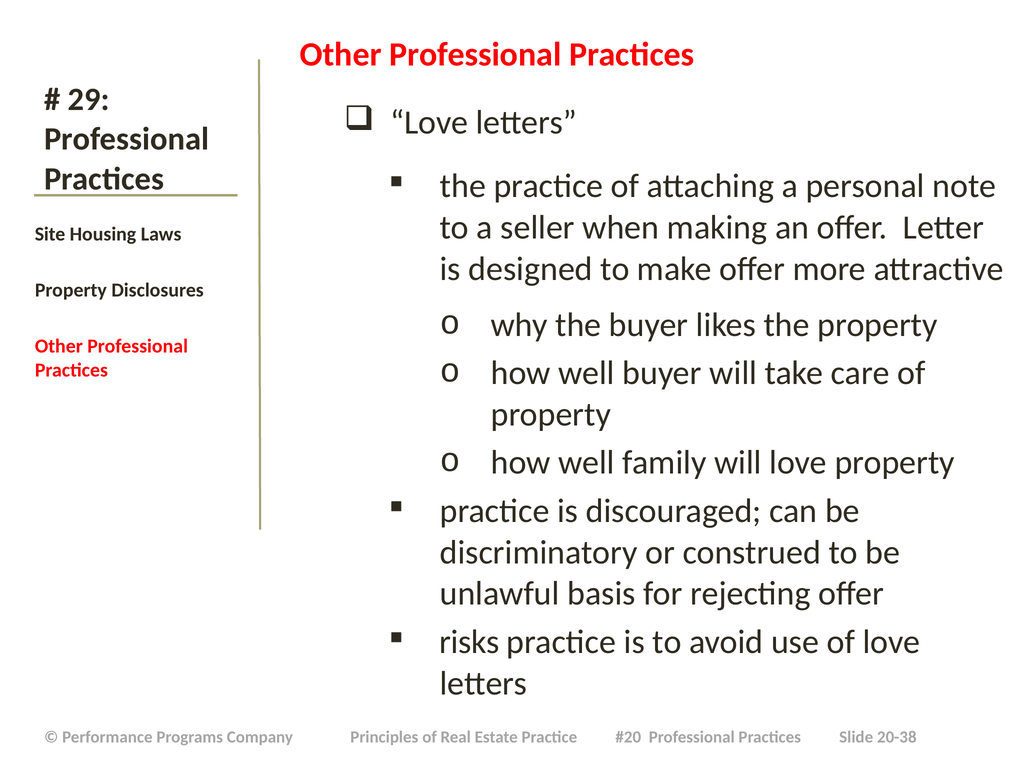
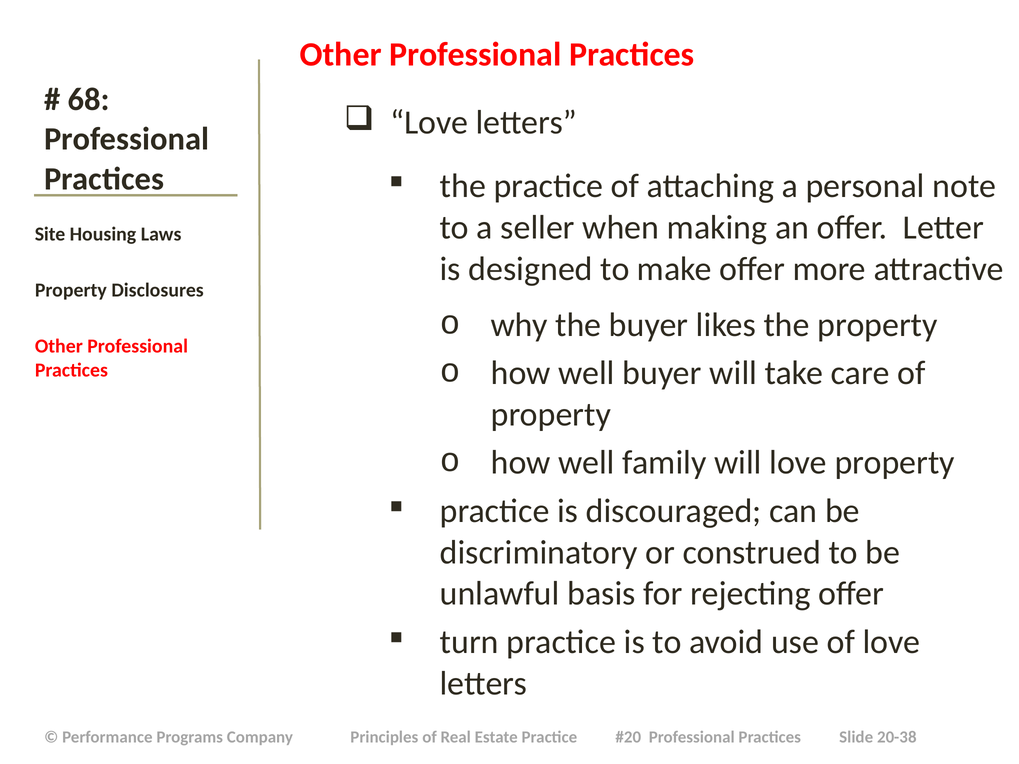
29: 29 -> 68 (89, 99)
risks: risks -> turn (469, 642)
